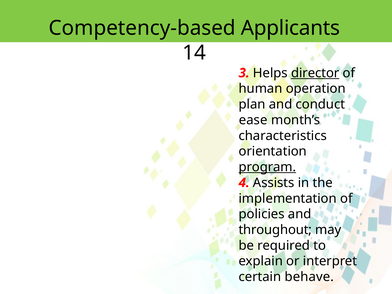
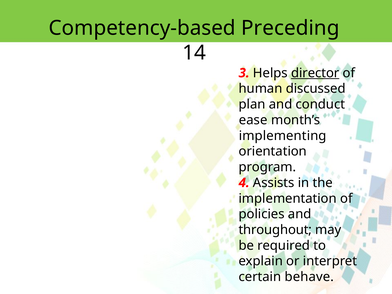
Applicants: Applicants -> Preceding (290, 28)
operation: operation -> discussed (316, 89)
characteristics: characteristics -> implementing (283, 136)
program underline: present -> none (267, 167)
